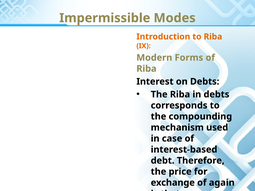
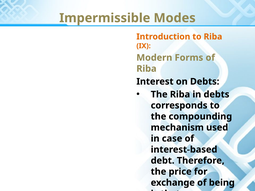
again: again -> being (222, 183)
